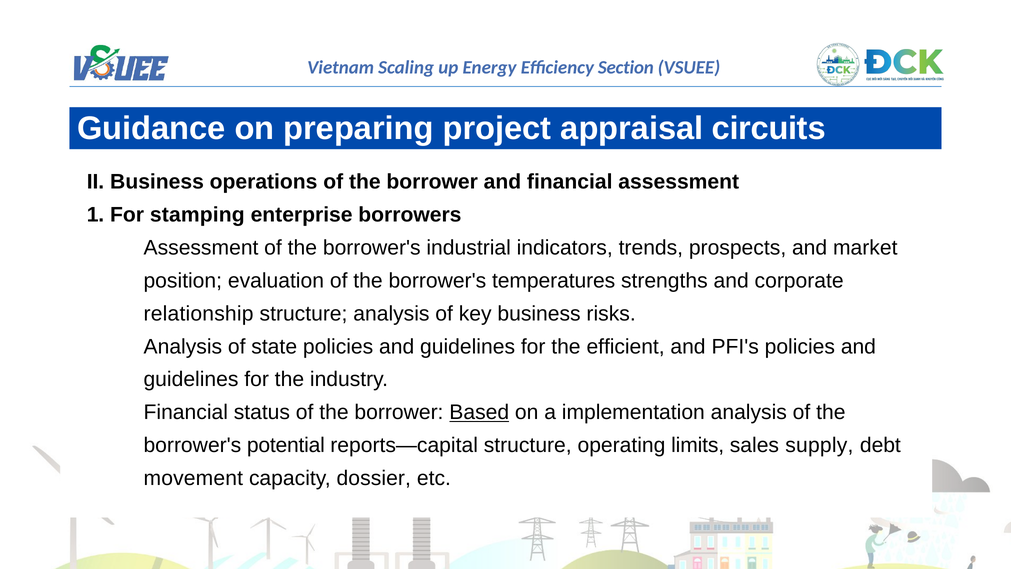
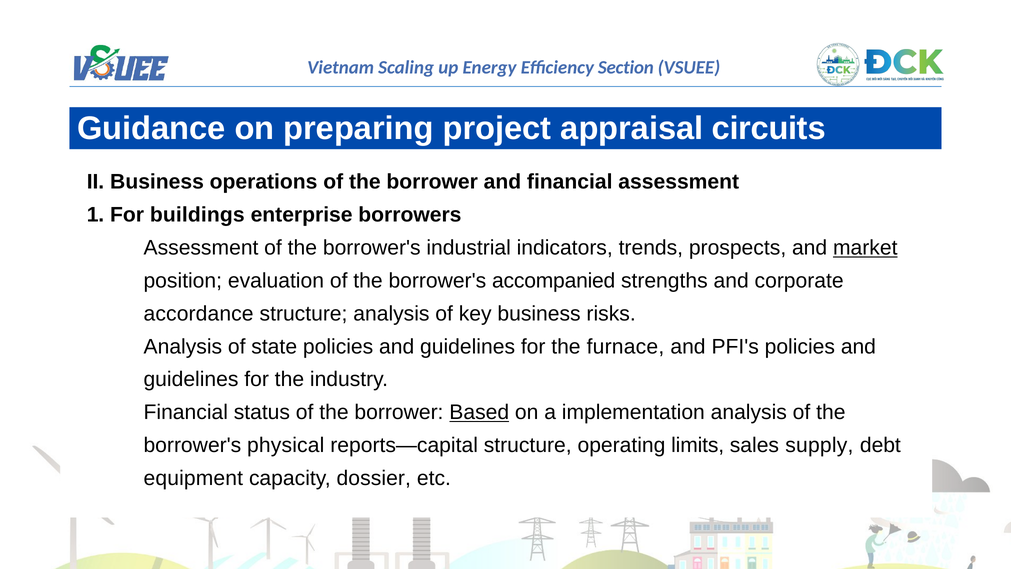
stamping: stamping -> buildings (197, 215)
market underline: none -> present (865, 248)
temperatures: temperatures -> accompanied (554, 281)
relationship: relationship -> accordance (199, 314)
efficient: efficient -> furnace (625, 346)
potential: potential -> physical (286, 445)
movement: movement -> equipment (193, 478)
